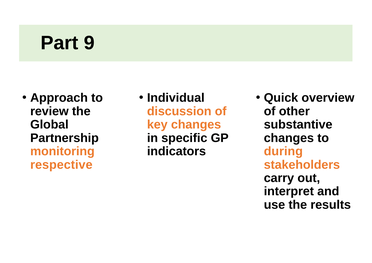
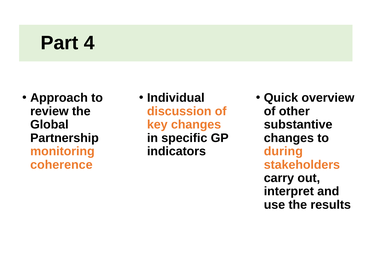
9: 9 -> 4 (89, 43)
respective: respective -> coherence (61, 165)
